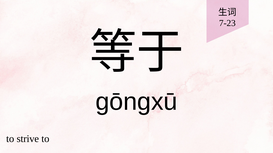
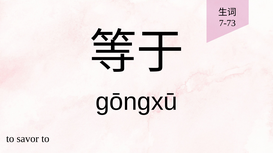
7-23: 7-23 -> 7-73 (227, 23)
strive: strive -> savor (28, 139)
